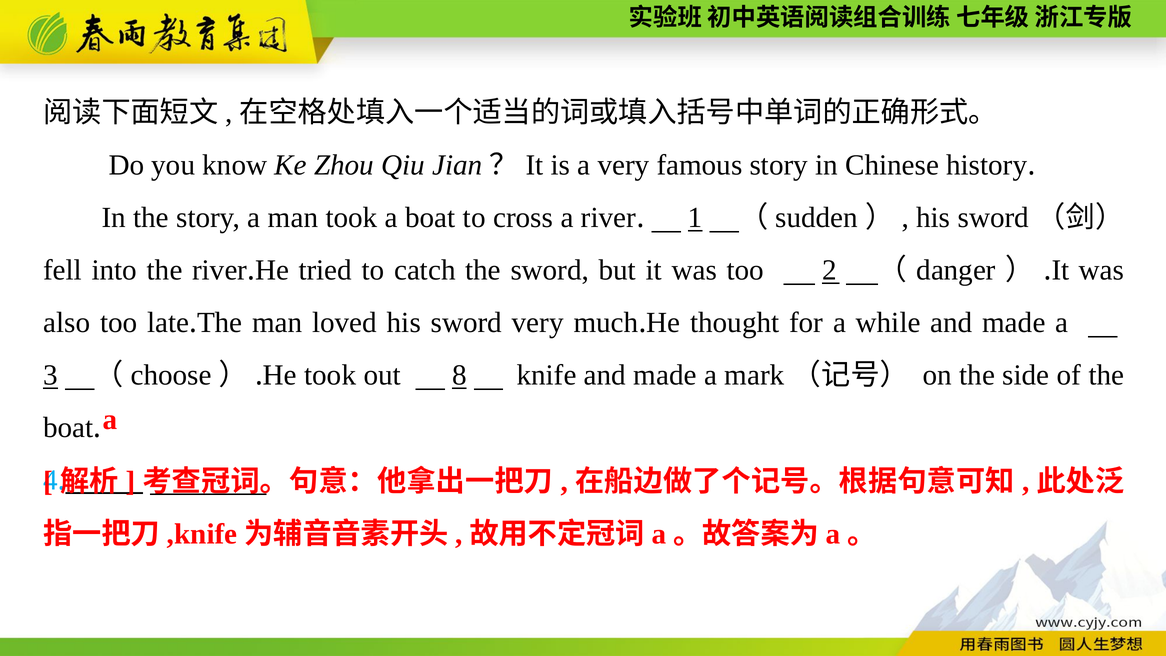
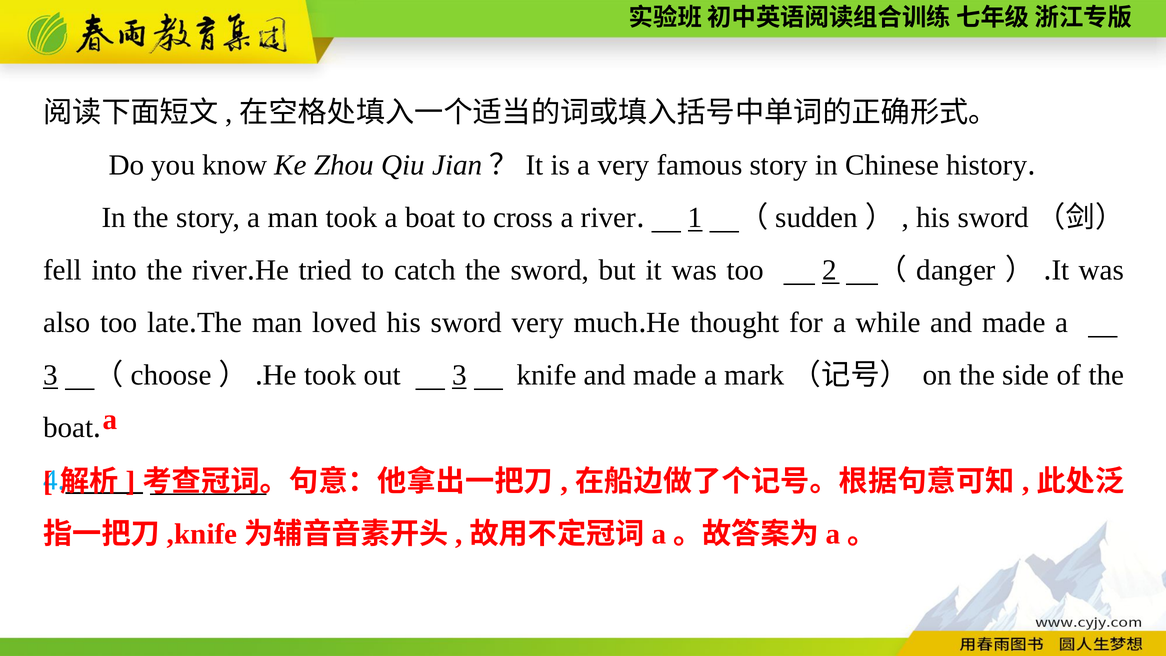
out 8: 8 -> 3 (459, 375)
